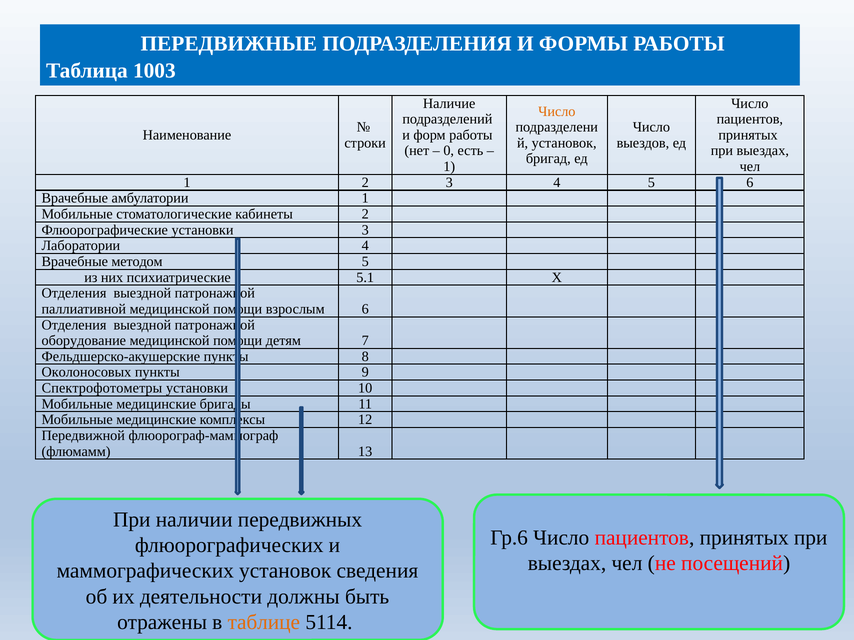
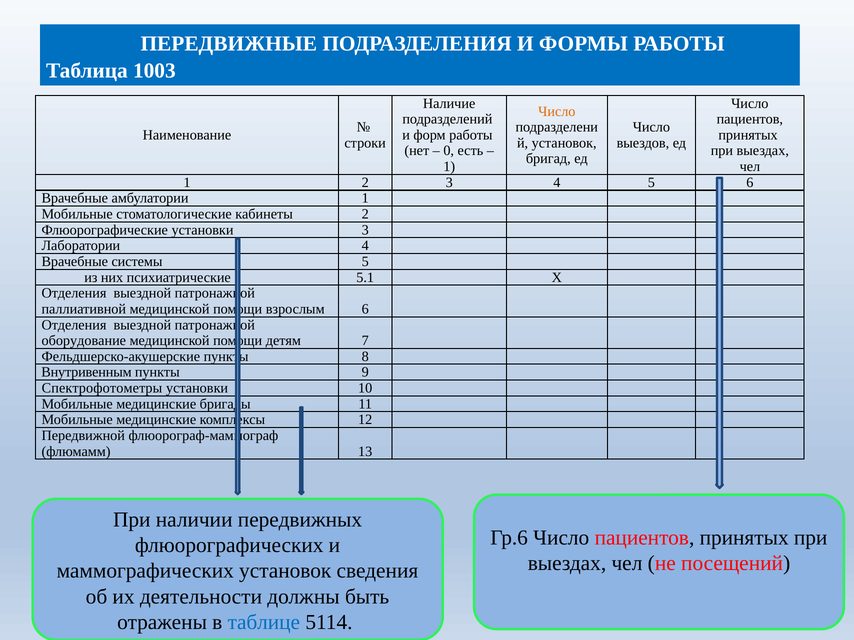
методом: методом -> системы (137, 262)
Околоносовых: Околоносовых -> Внутривенным (86, 373)
таблице colour: orange -> blue (264, 623)
